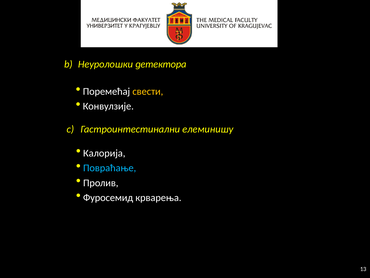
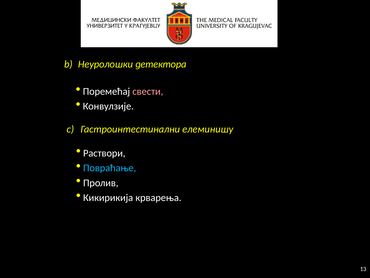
свести colour: yellow -> pink (148, 91)
Калорија: Калорија -> Раствори (104, 153)
Фуросемид: Фуросемид -> Кикирикија (108, 197)
